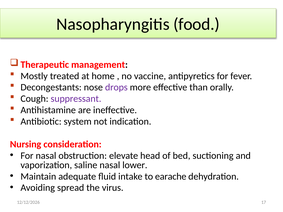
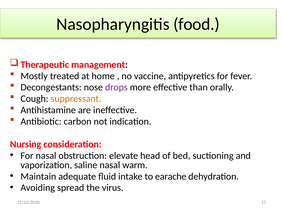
suppressant colour: purple -> orange (76, 99)
system: system -> carbon (78, 122)
lower: lower -> warm (135, 165)
